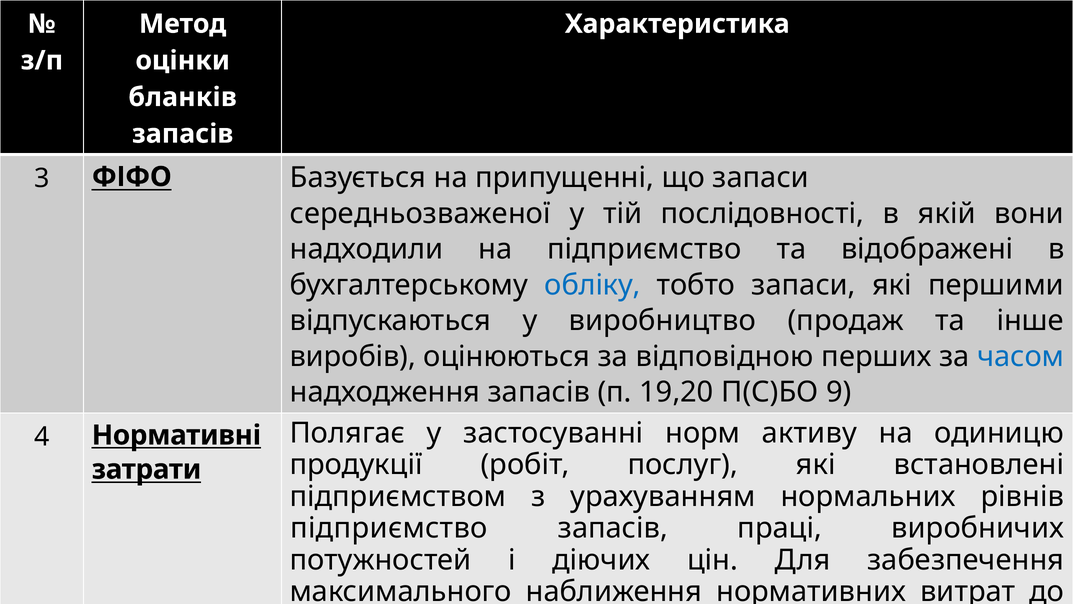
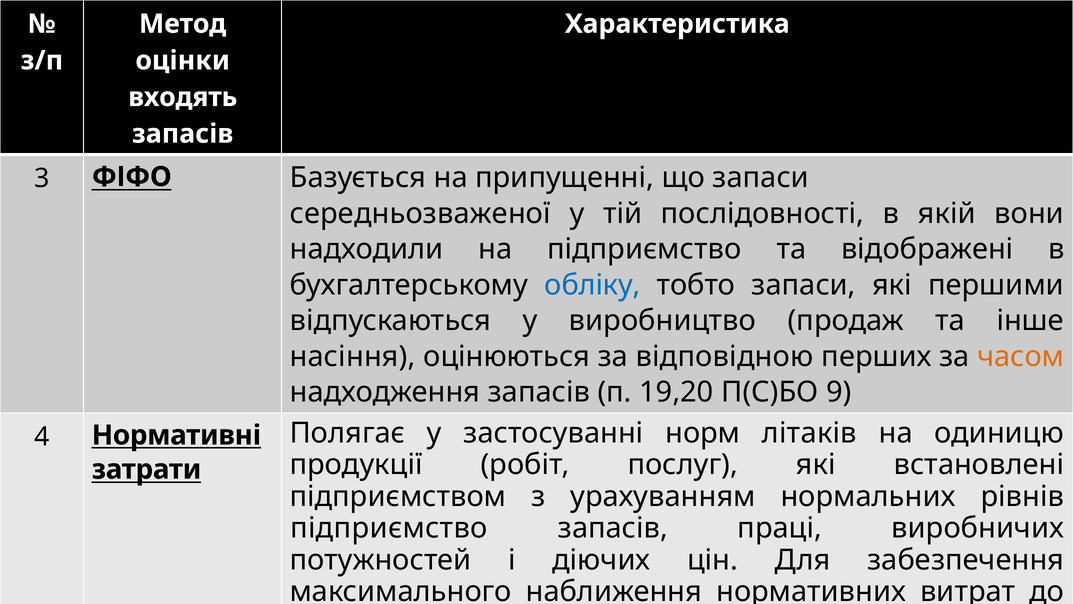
бланків: бланків -> входять (183, 97)
виробів: виробів -> насіння (353, 356)
часом colour: blue -> orange (1021, 356)
активу: активу -> лiтакiв (809, 433)
